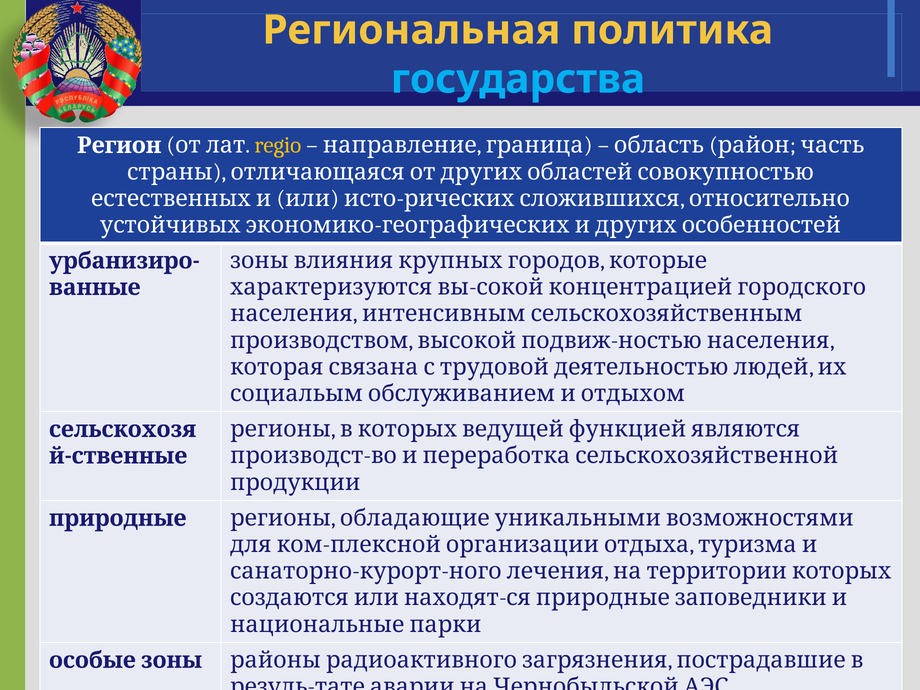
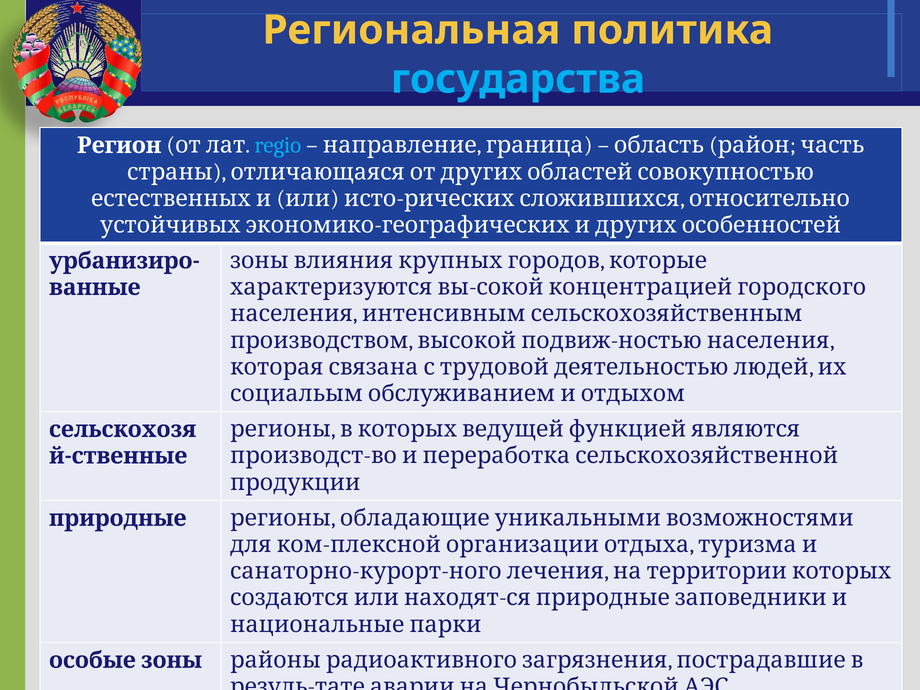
regio colour: yellow -> light blue (278, 145)
